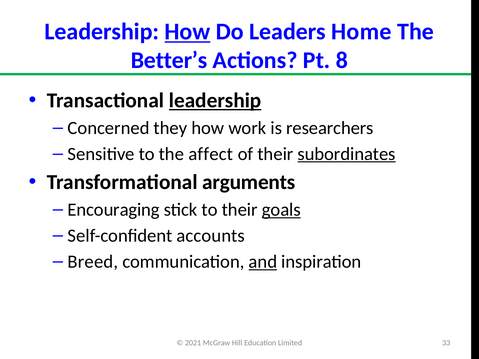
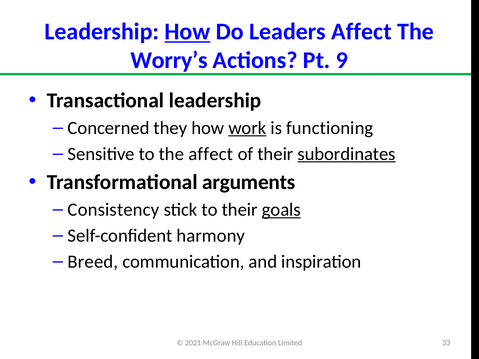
Leaders Home: Home -> Affect (361, 32)
Better’s: Better’s -> Worry’s (169, 60)
8: 8 -> 9 (342, 60)
leadership underline: present -> none (215, 101)
work underline: none -> present (247, 128)
researchers: researchers -> functioning (330, 128)
Encouraging: Encouraging -> Consistency (113, 210)
accounts: accounts -> harmony (211, 236)
and underline: present -> none (263, 262)
